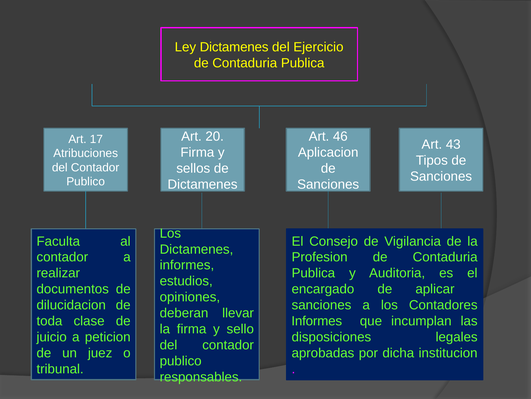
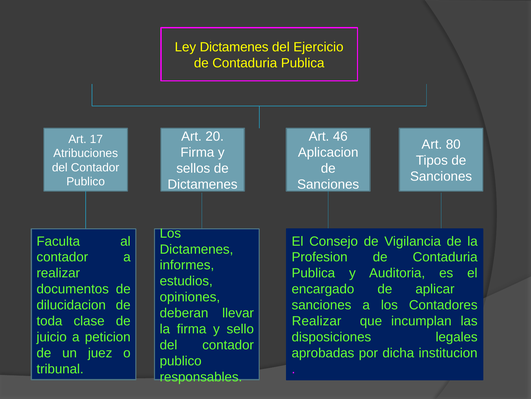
43: 43 -> 80 (453, 144)
Informes: Informes -> Realizar (317, 321)
